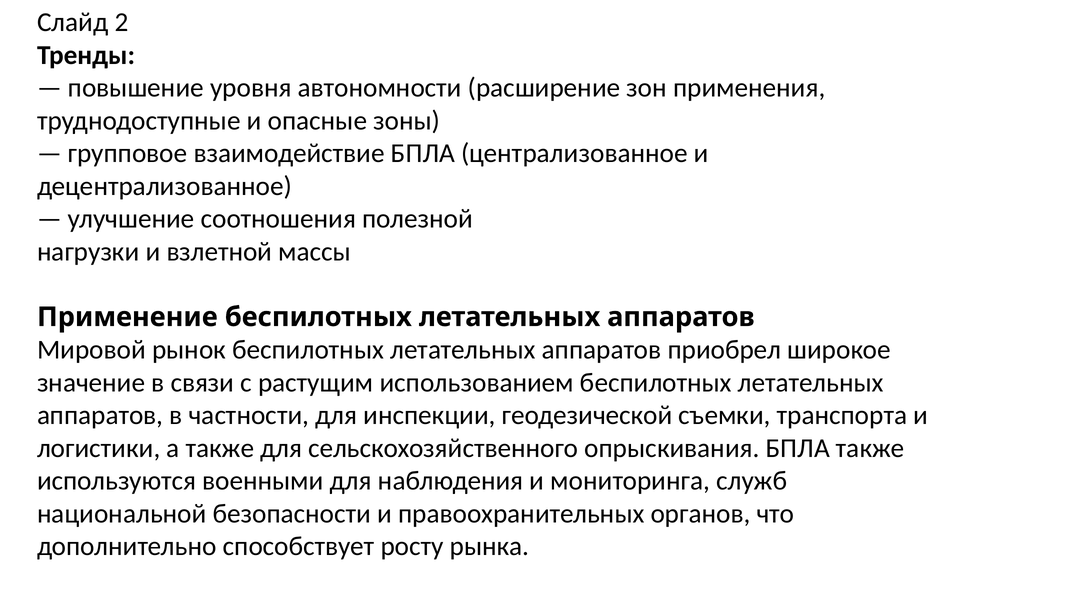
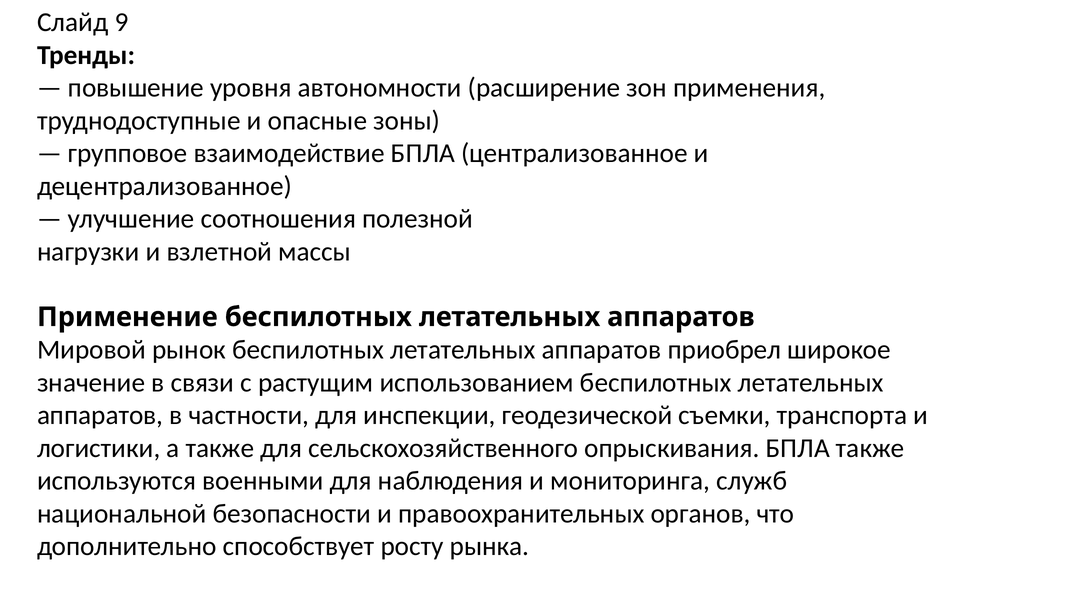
2: 2 -> 9 (122, 22)
